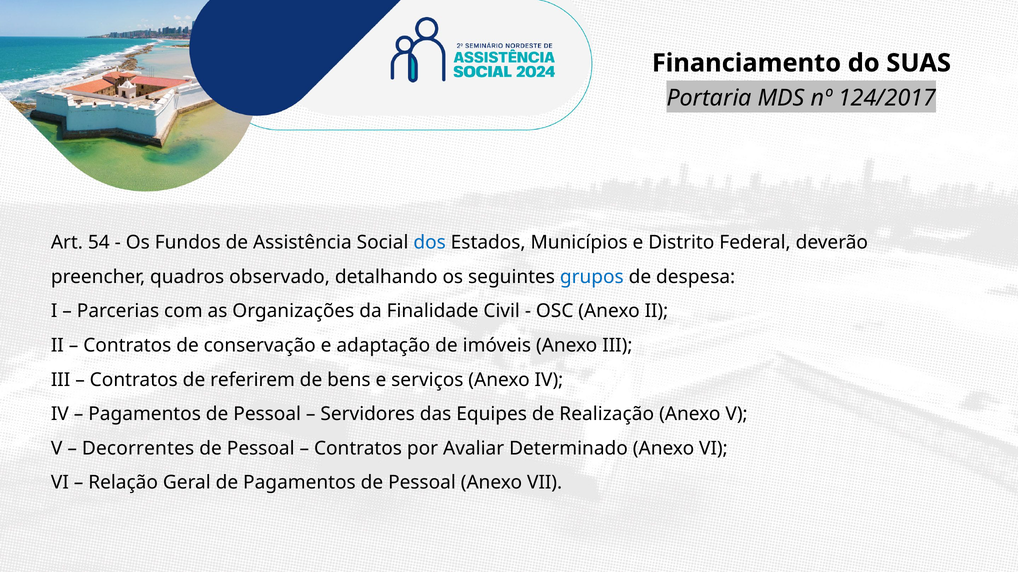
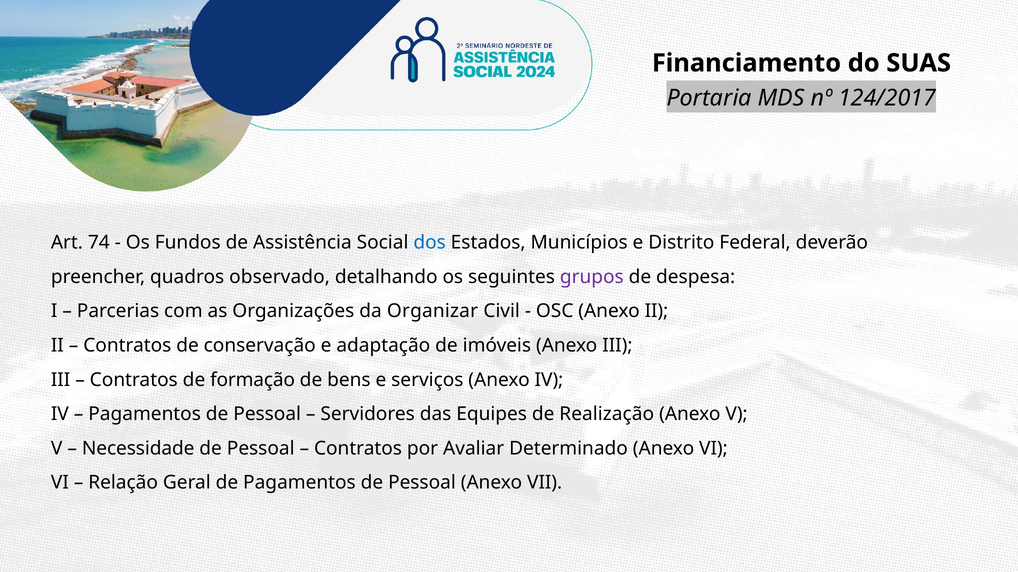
54: 54 -> 74 (99, 243)
grupos colour: blue -> purple (592, 277)
Finalidade: Finalidade -> Organizar (433, 311)
referirem: referirem -> formação (253, 380)
Decorrentes: Decorrentes -> Necessidade (138, 449)
